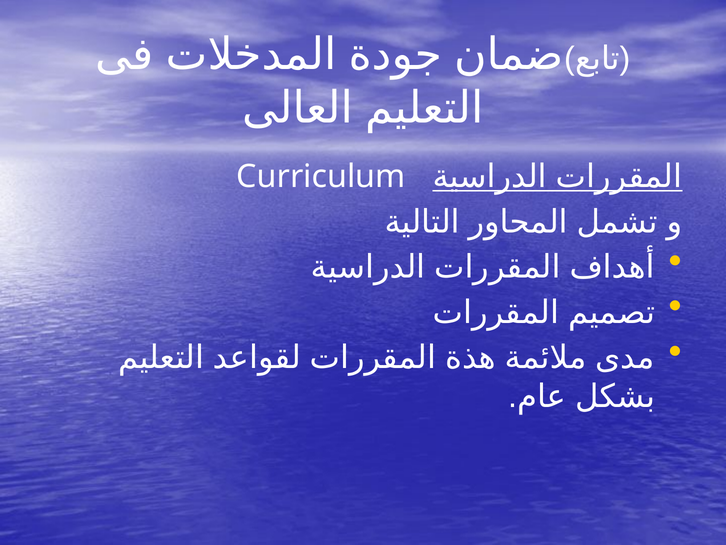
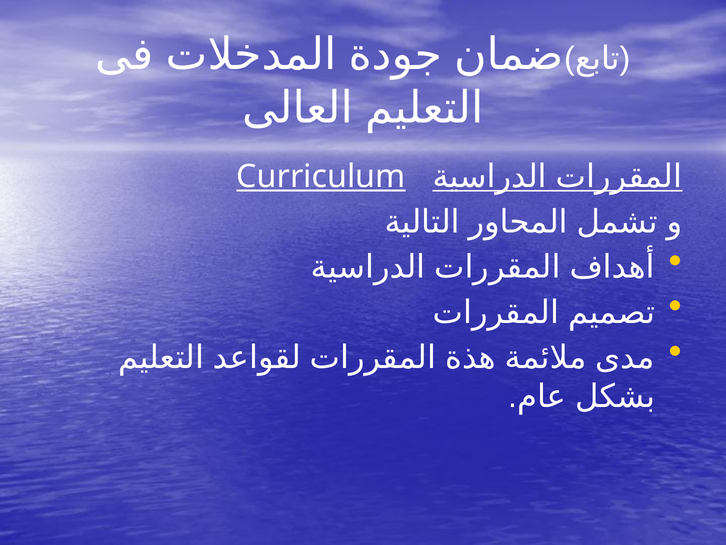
Curriculum underline: none -> present (321, 177)
